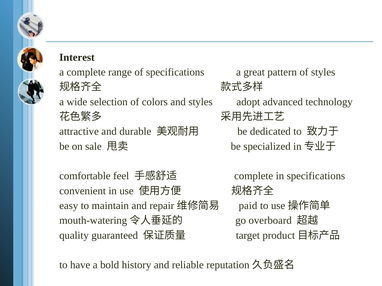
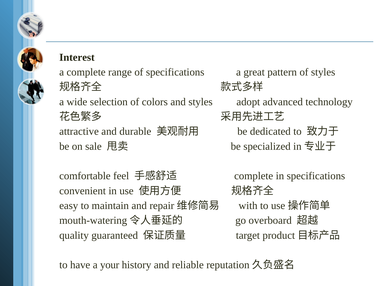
paid: paid -> with (248, 206)
bold: bold -> your (110, 265)
